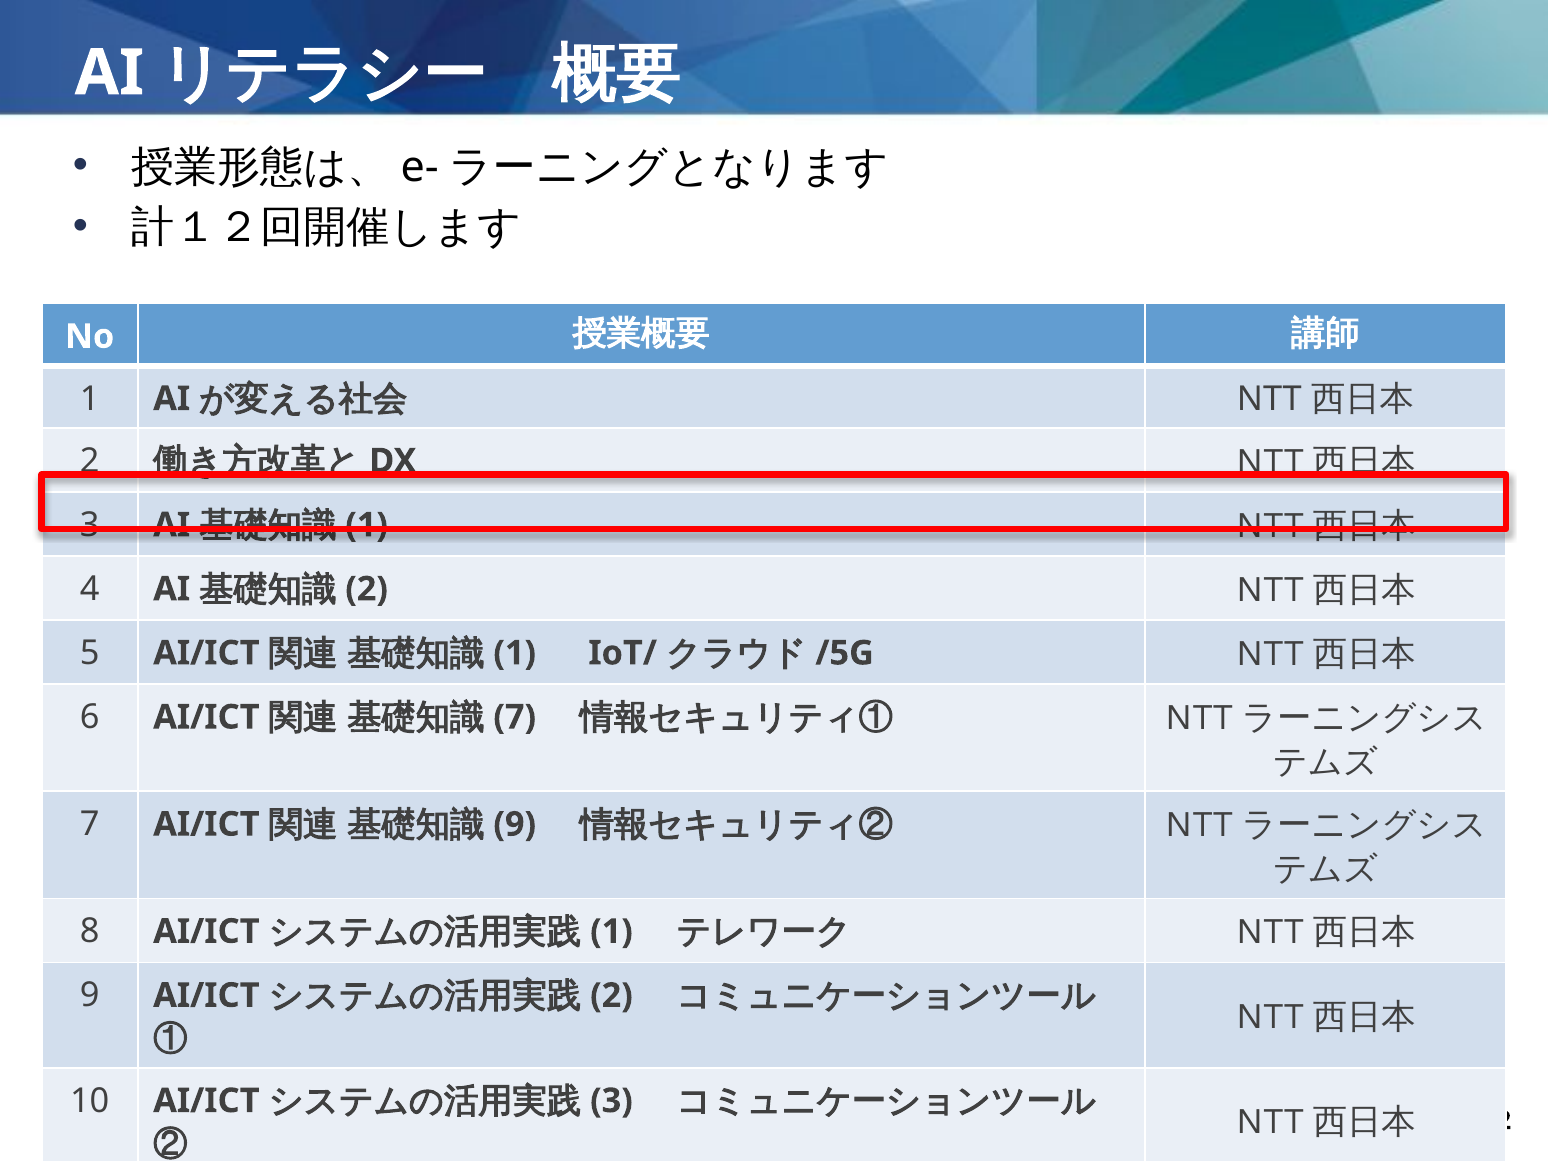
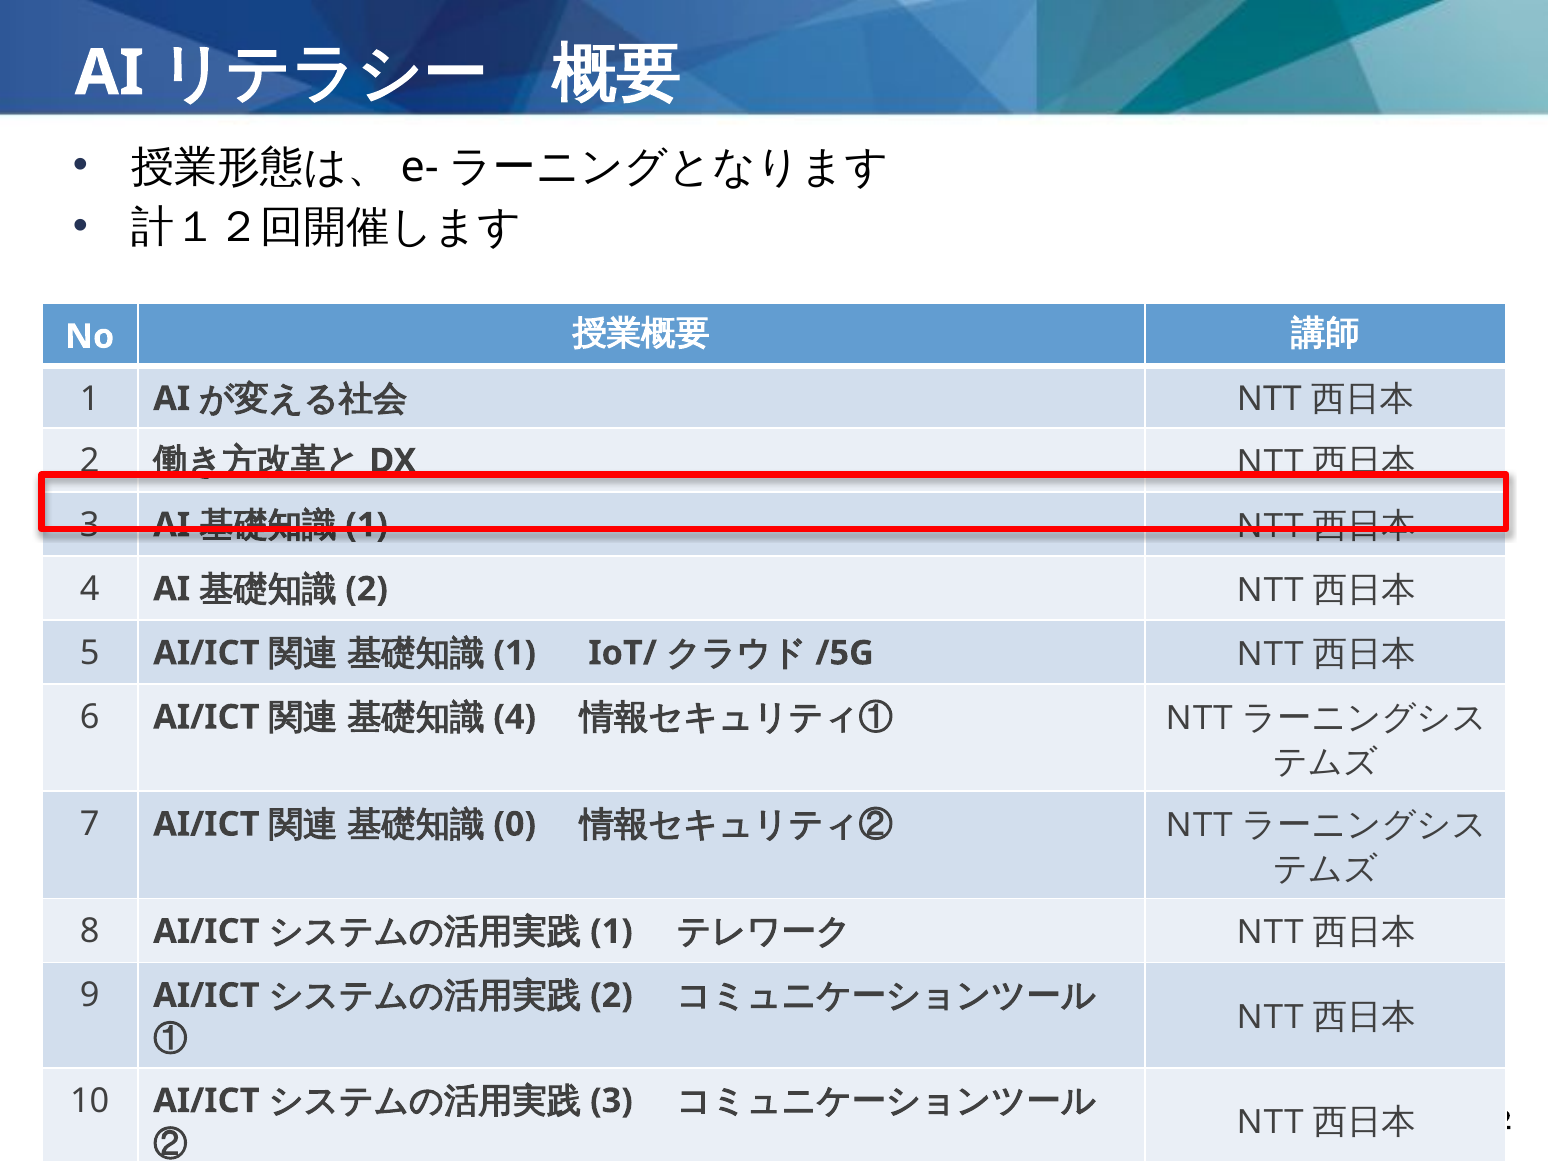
7: 7 -> 4 (515, 717)
9: 9 -> 0 (515, 824)
